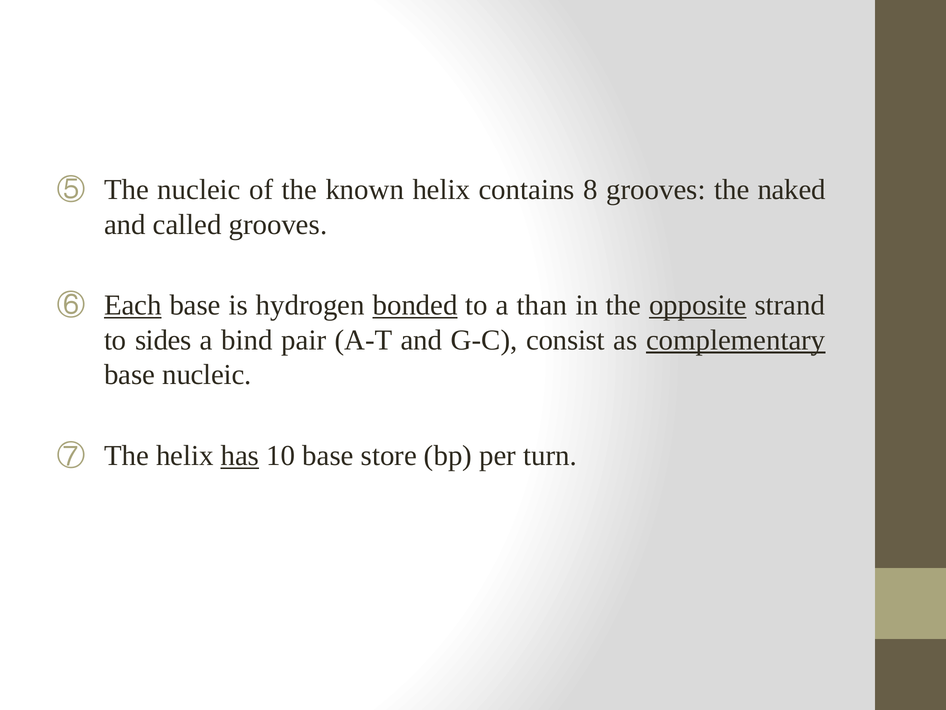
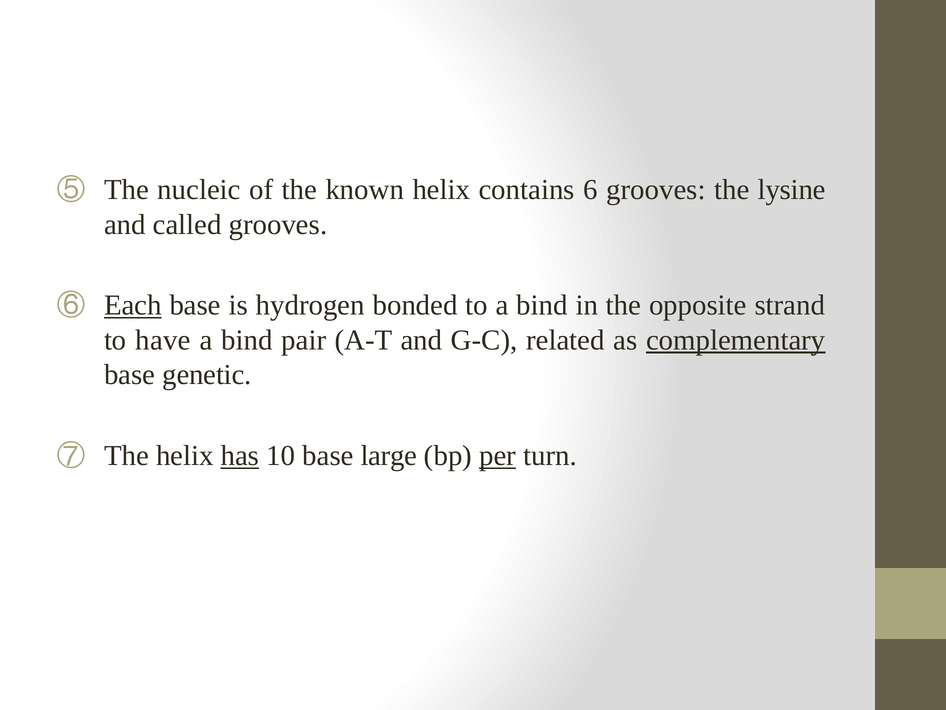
8: 8 -> 6 (590, 190)
naked: naked -> lysine (792, 190)
bonded underline: present -> none (415, 305)
to a than: than -> bind (542, 305)
opposite underline: present -> none (698, 305)
sides: sides -> have (163, 340)
consist: consist -> related (565, 340)
base nucleic: nucleic -> genetic (207, 375)
store: store -> large (389, 455)
per underline: none -> present (498, 455)
